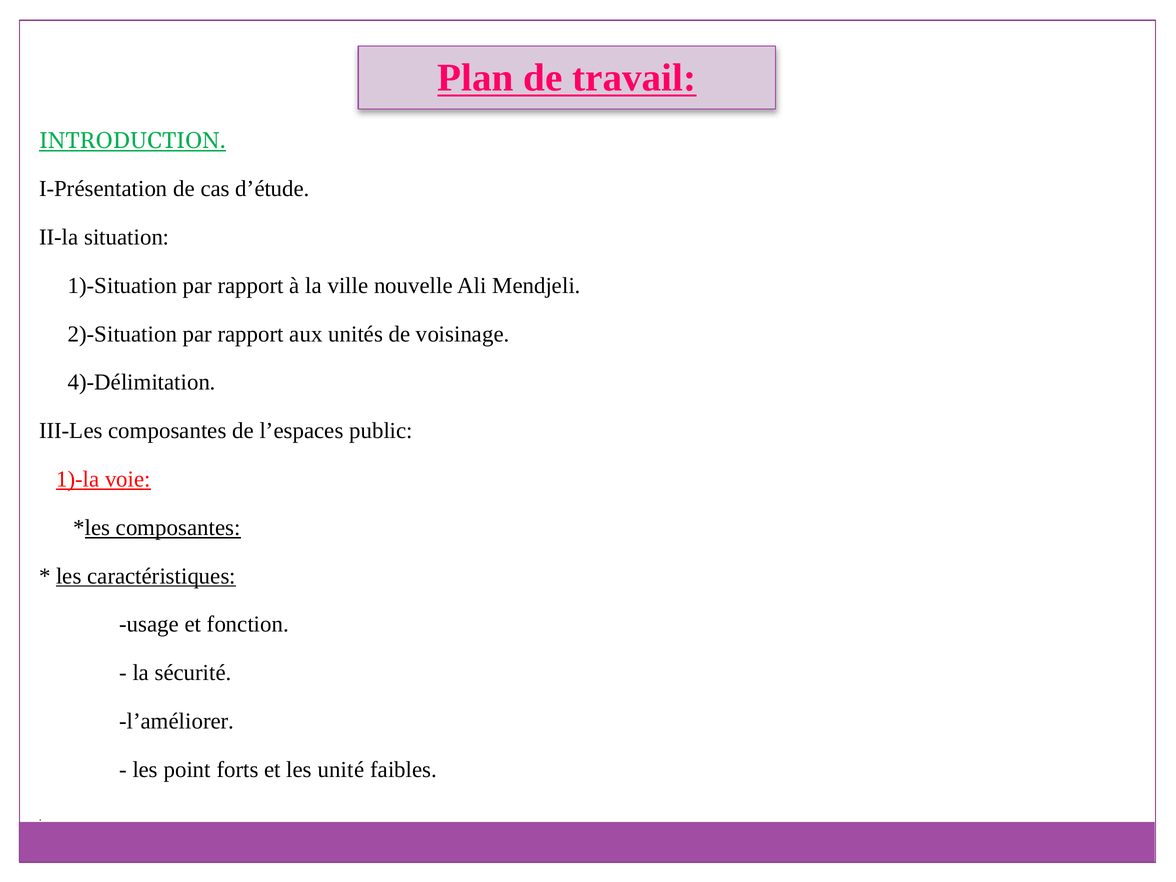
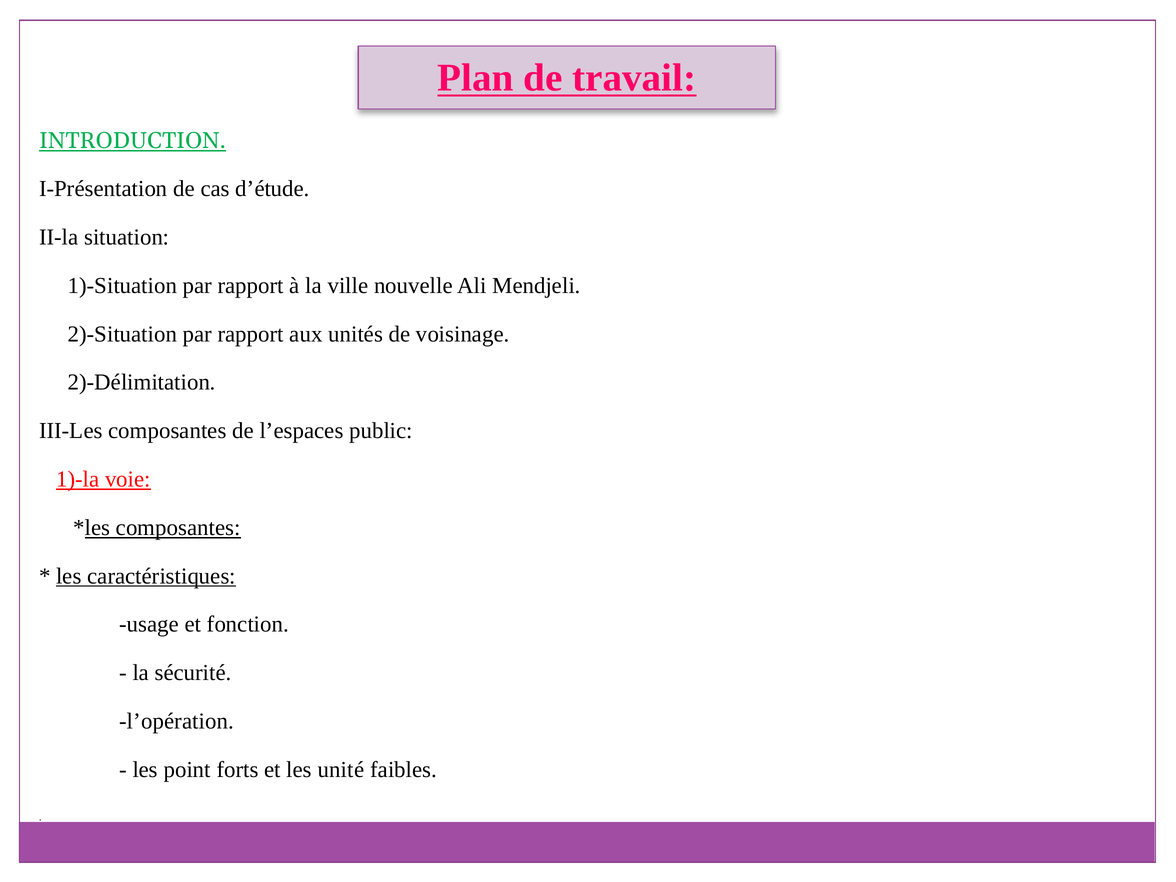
4)-Délimitation: 4)-Délimitation -> 2)-Délimitation (142, 382)
l’améliorer: l’améliorer -> l’opération (177, 721)
